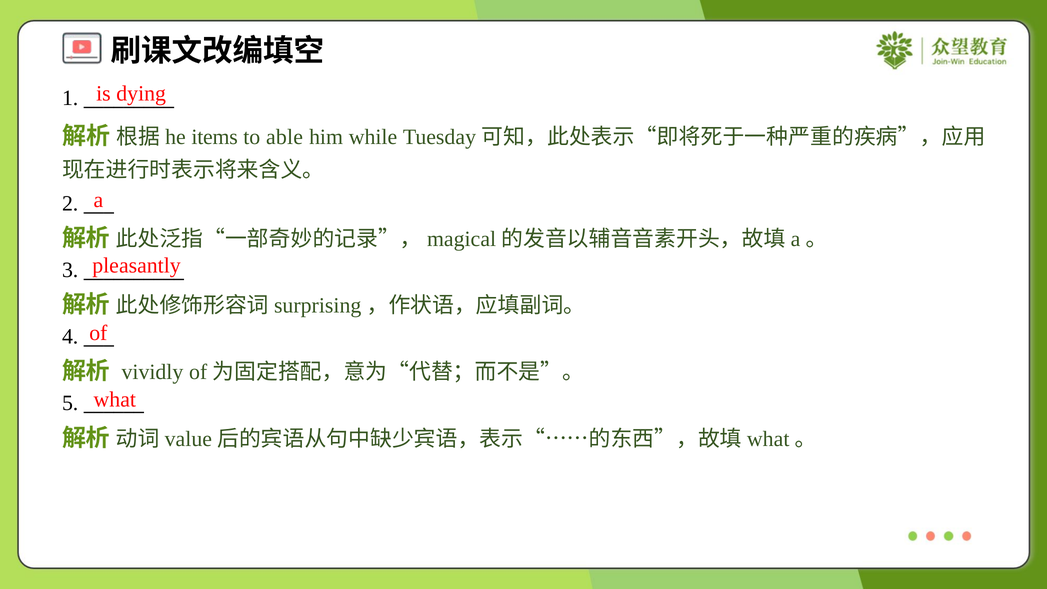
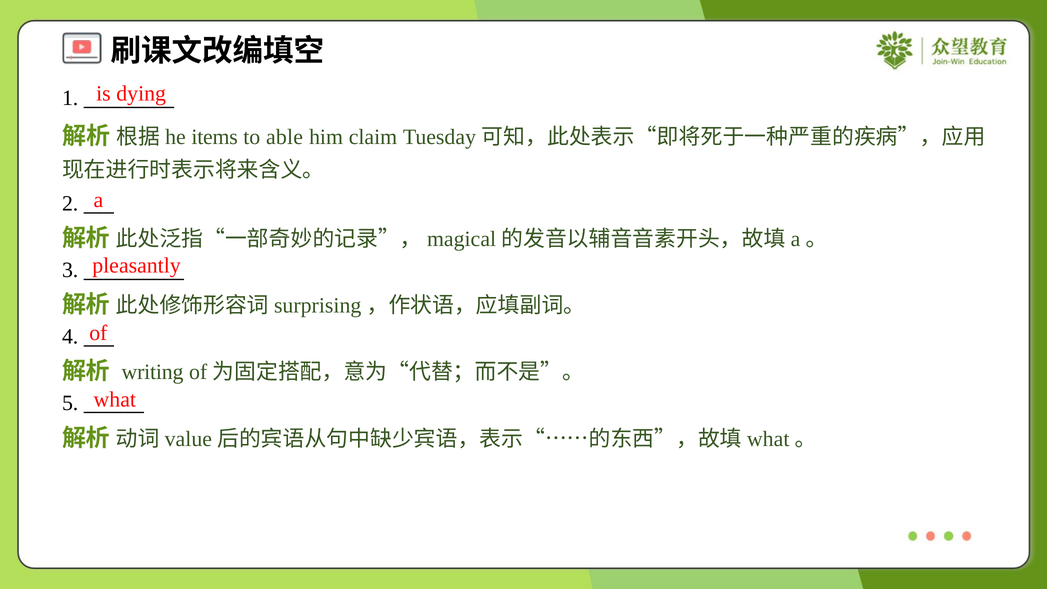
while: while -> claim (373, 137)
vividly: vividly -> writing (153, 372)
